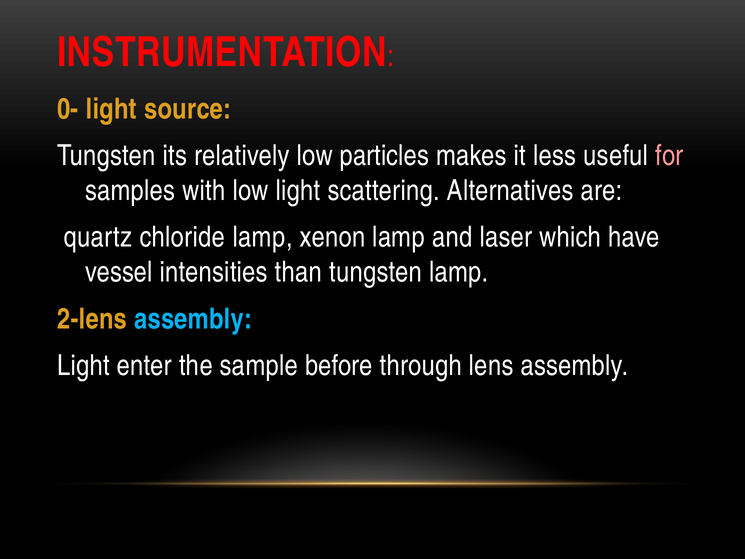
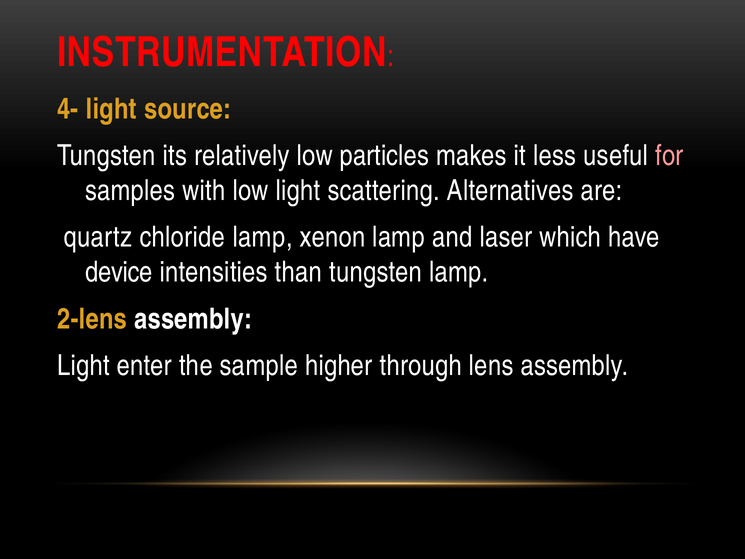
0-: 0- -> 4- (68, 109)
vessel: vessel -> device (119, 272)
assembly colour: light blue -> white (193, 319)
before: before -> higher (339, 366)
